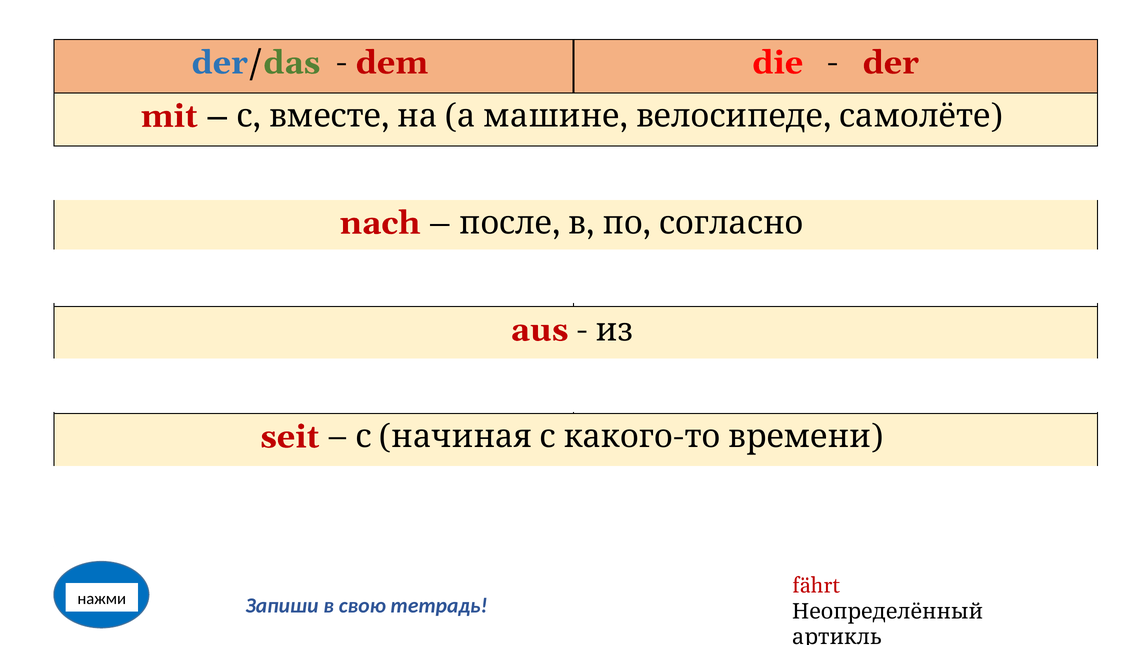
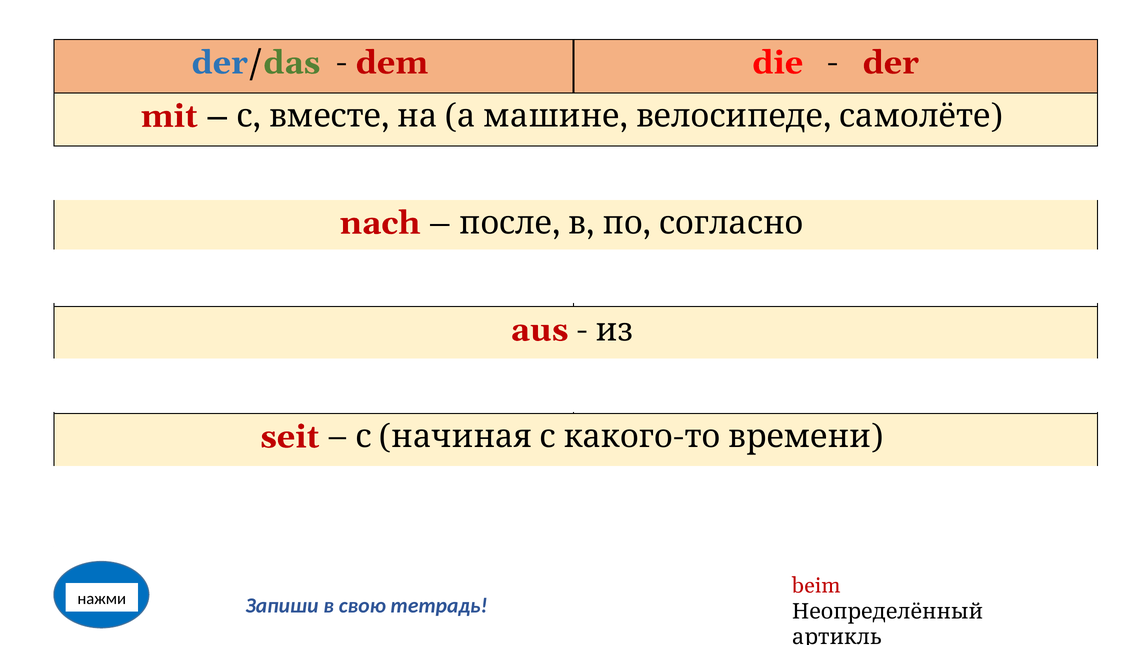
fährt: fährt -> beim (816, 586)
